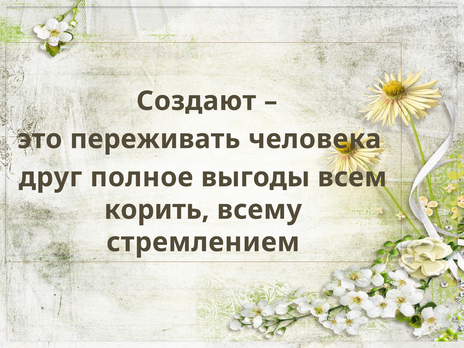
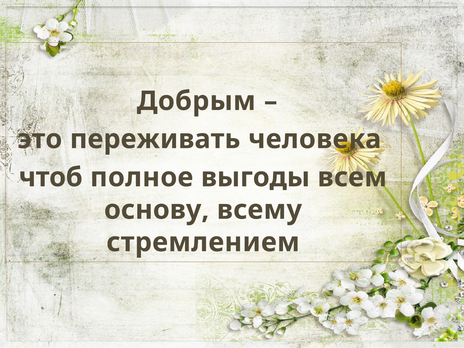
Создают: Создают -> Добрым (196, 101)
друг: друг -> чтоб (51, 177)
корить: корить -> основу (157, 210)
